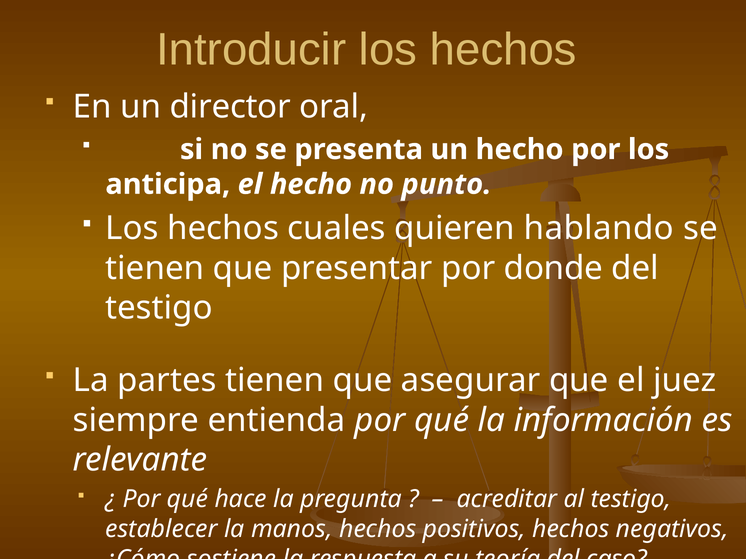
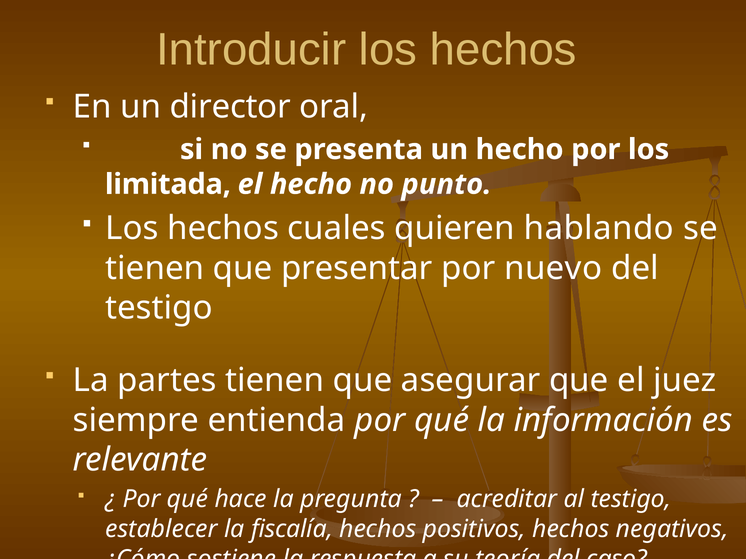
anticipa: anticipa -> limitada (168, 184)
donde: donde -> nuevo (553, 268)
manos: manos -> fiscalía (292, 529)
